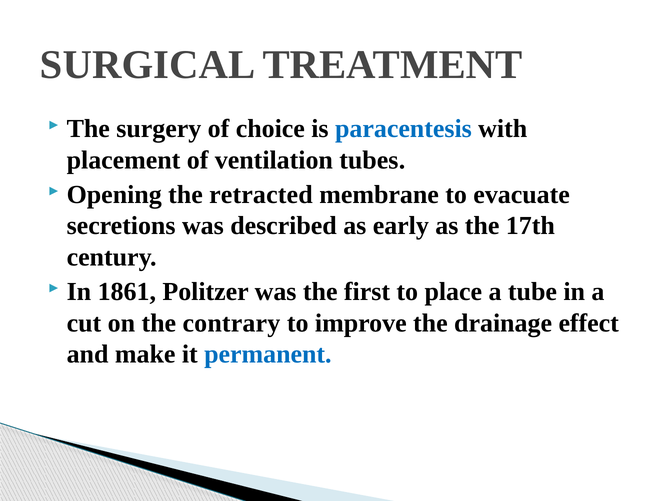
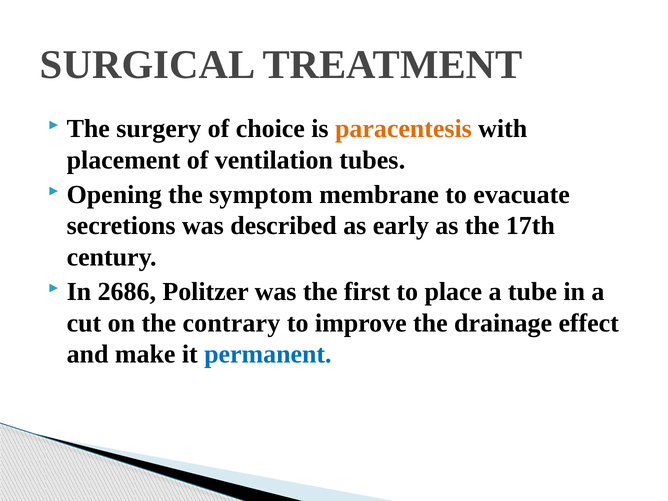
paracentesis colour: blue -> orange (403, 129)
retracted: retracted -> symptom (261, 195)
1861: 1861 -> 2686 (127, 292)
